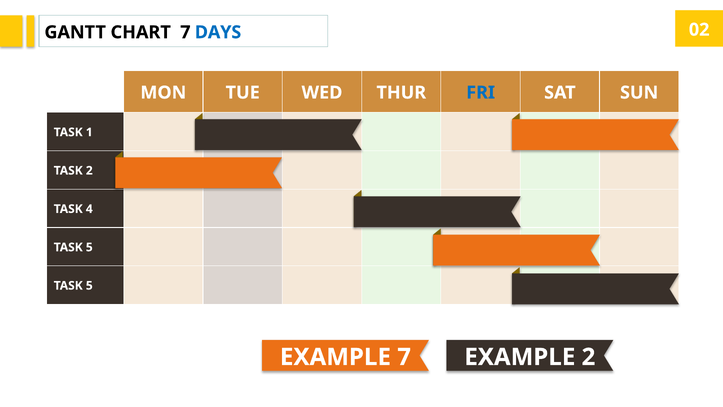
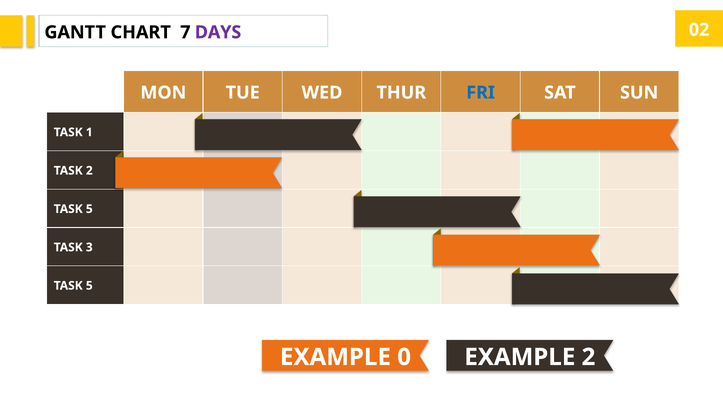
DAYS colour: blue -> purple (218, 32)
4: 4 -> 5 (89, 209)
5: 5 -> 3 (89, 247)
EXAMPLE 7: 7 -> 0 (404, 357)
